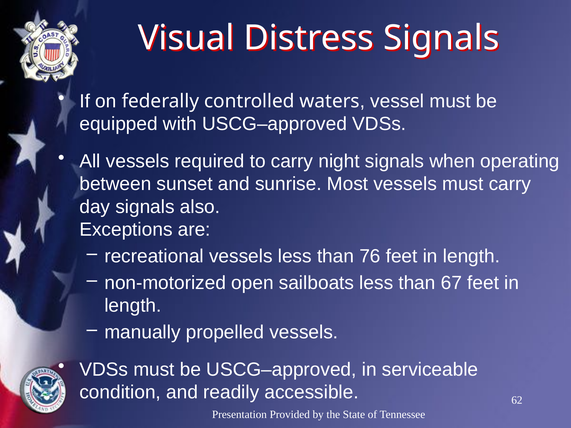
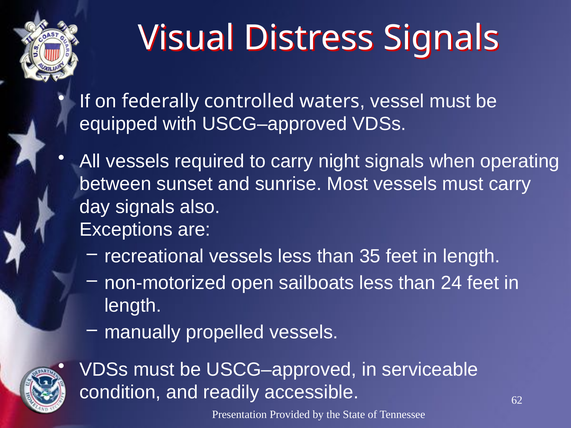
76: 76 -> 35 (370, 256)
67: 67 -> 24 (451, 283)
